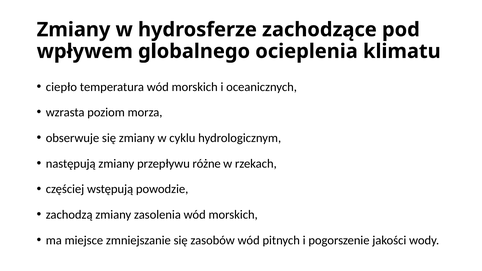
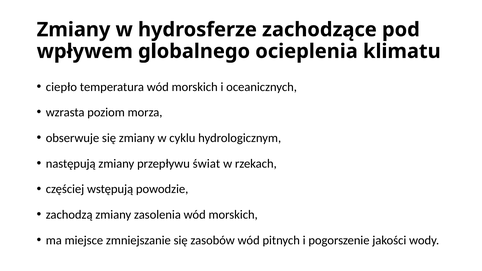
różne: różne -> świat (206, 164)
